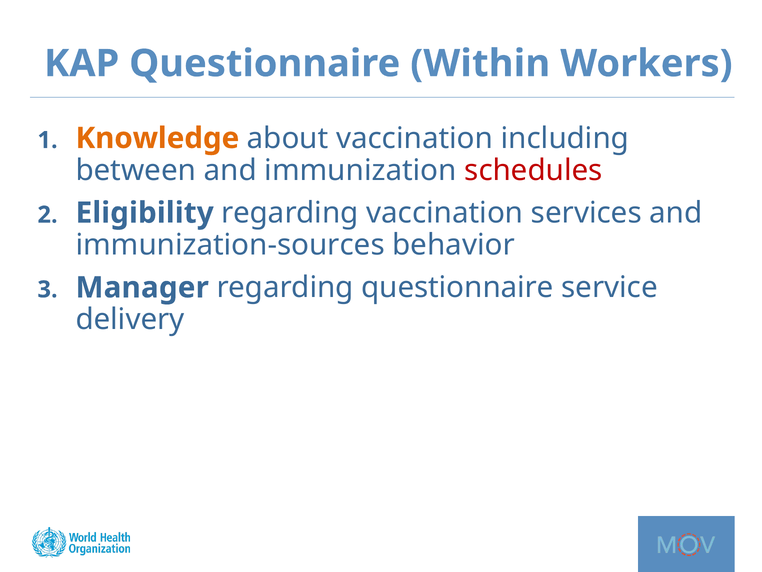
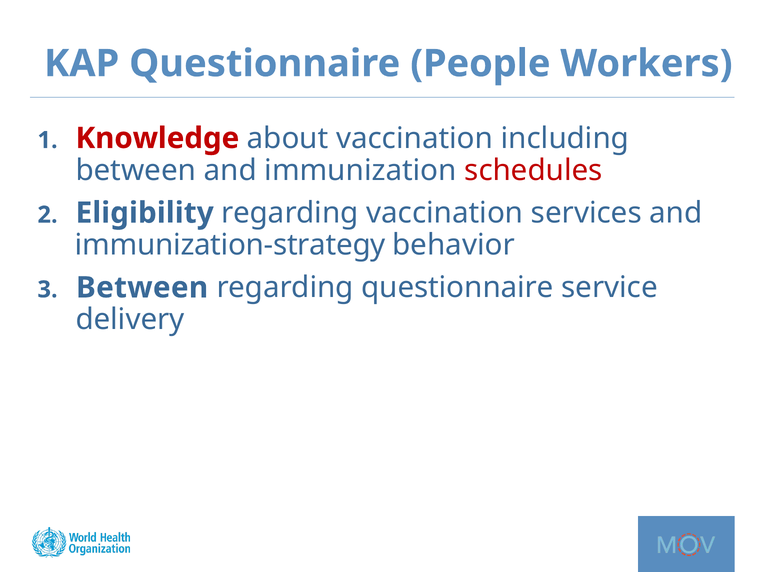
Within: Within -> People (480, 64)
Knowledge colour: orange -> red (157, 138)
immunization-sources: immunization-sources -> immunization-strategy (230, 245)
Manager: Manager -> Between (142, 287)
